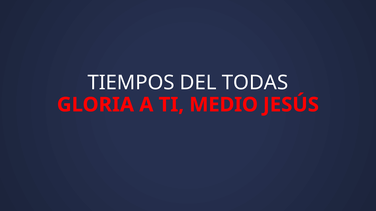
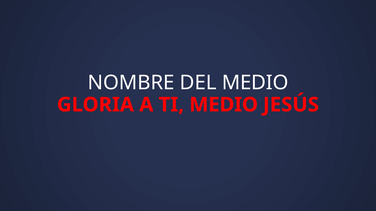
TIEMPOS: TIEMPOS -> NOMBRE (131, 83)
DEL TODAS: TODAS -> MEDIO (255, 83)
